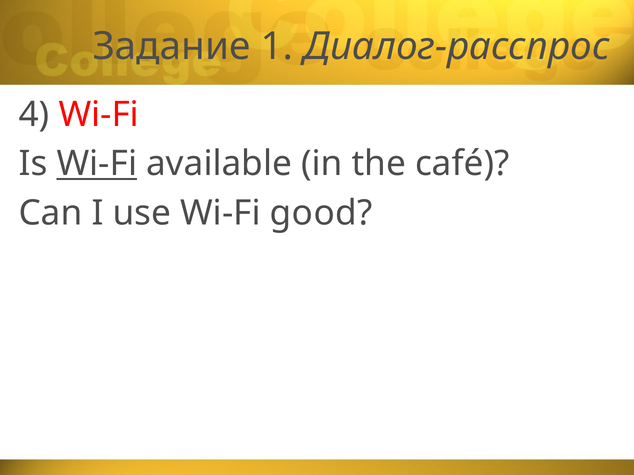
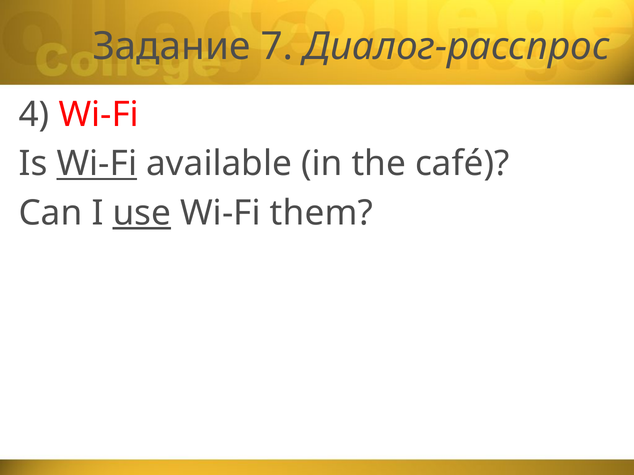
1: 1 -> 7 (277, 47)
use underline: none -> present (142, 213)
good: good -> them (321, 213)
